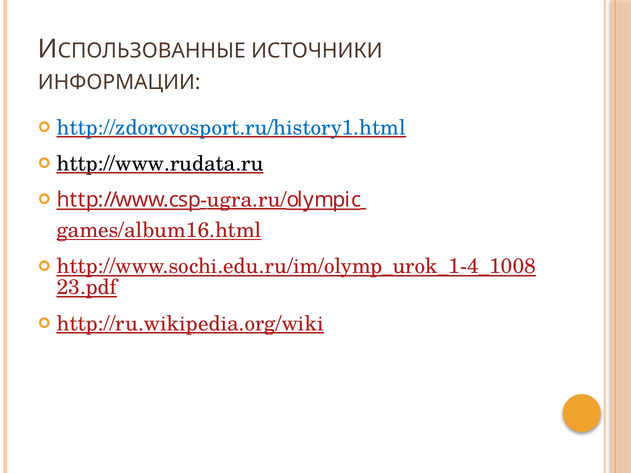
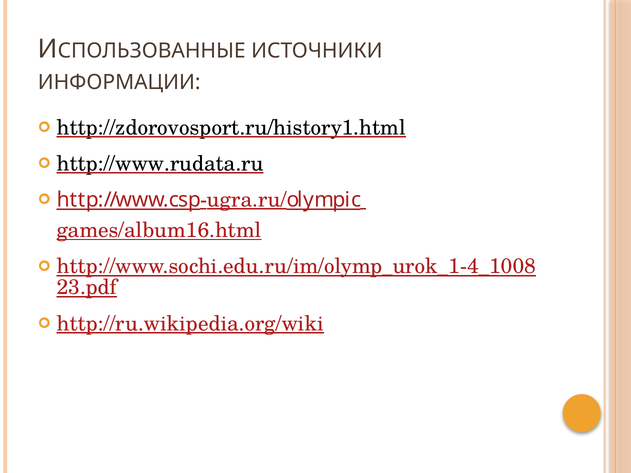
http://zdorovosport.ru/history1.html colour: blue -> black (231, 128)
